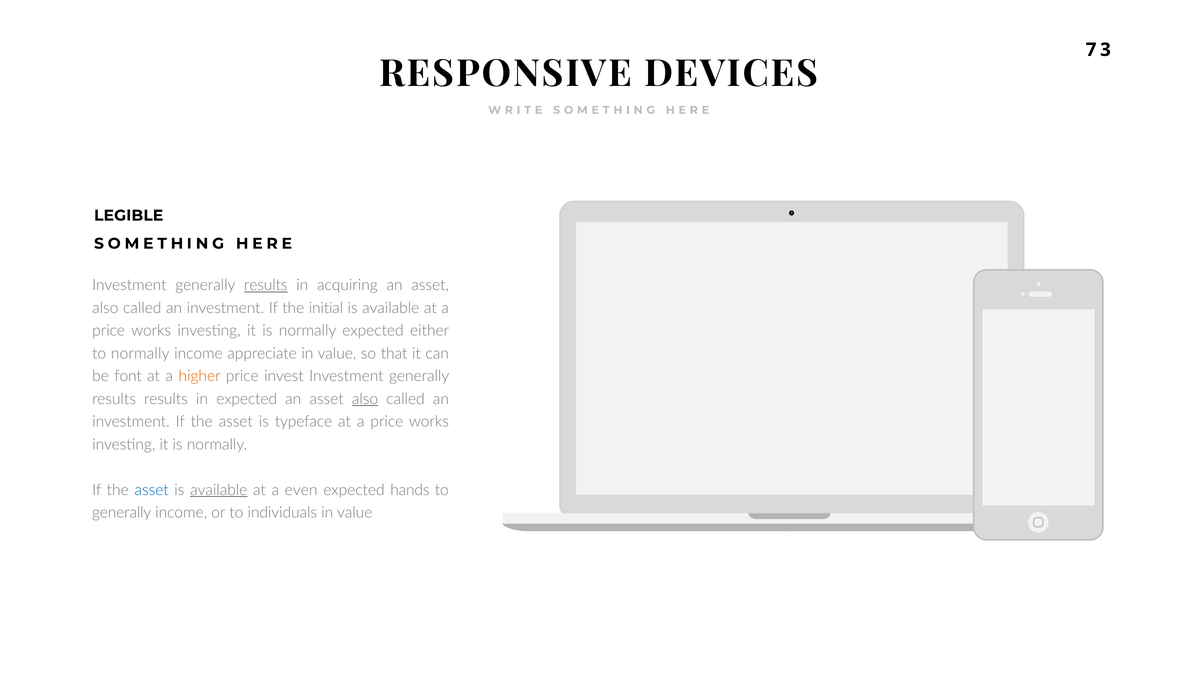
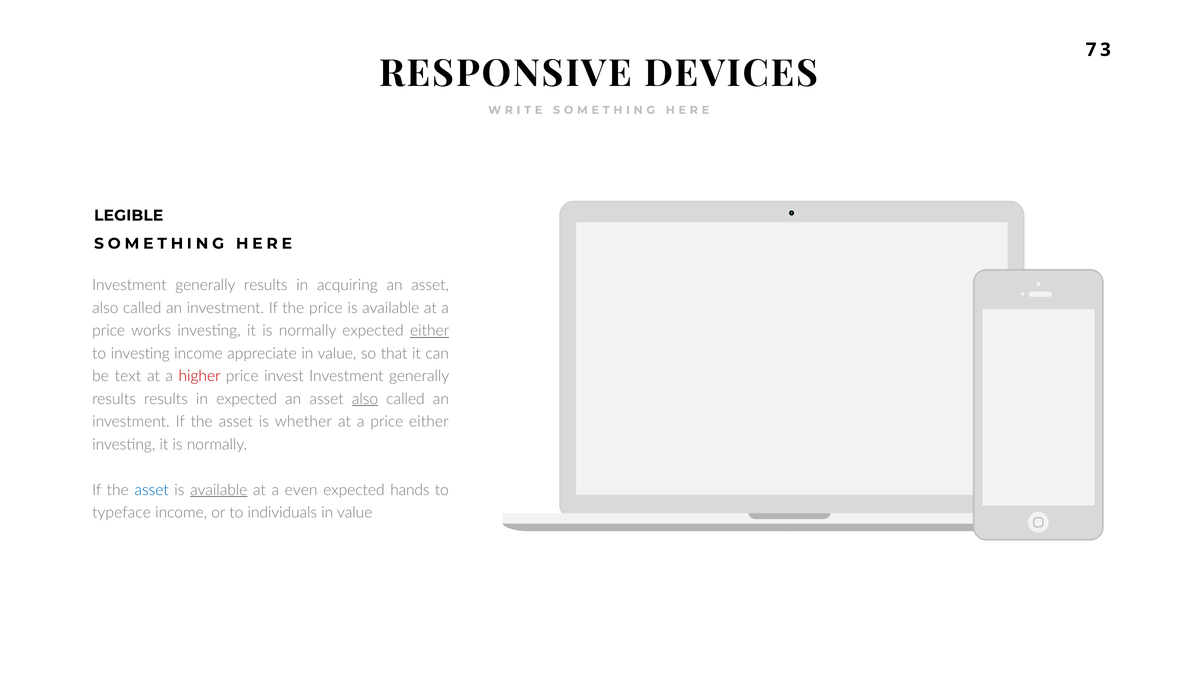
results underline: present -> none (266, 285)
the initial: initial -> price (326, 308)
either underline: none -> present (430, 331)
to normally: normally -> investing (140, 353)
font: font -> text (128, 376)
higher colour: orange -> red (200, 376)
typeface: typeface -> whether (303, 422)
works: works -> either (429, 422)
generally: generally -> typeface (122, 513)
